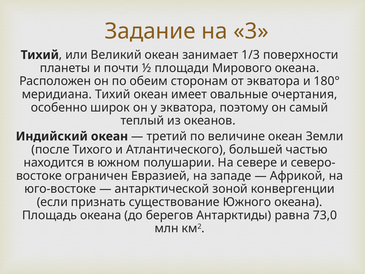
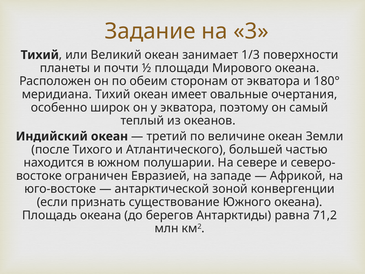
73,0: 73,0 -> 71,2 (325, 215)
